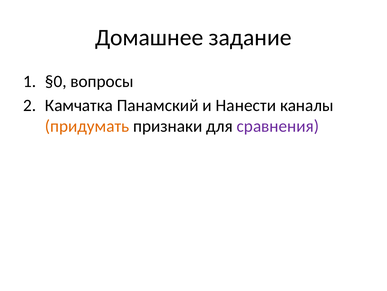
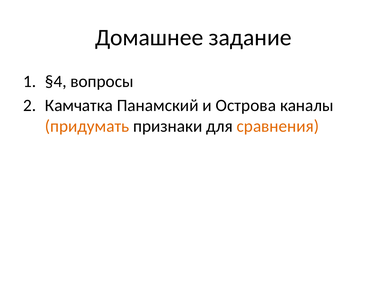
§0: §0 -> §4 (56, 81)
Нанести: Нанести -> Острова (246, 105)
сравнения colour: purple -> orange (278, 126)
